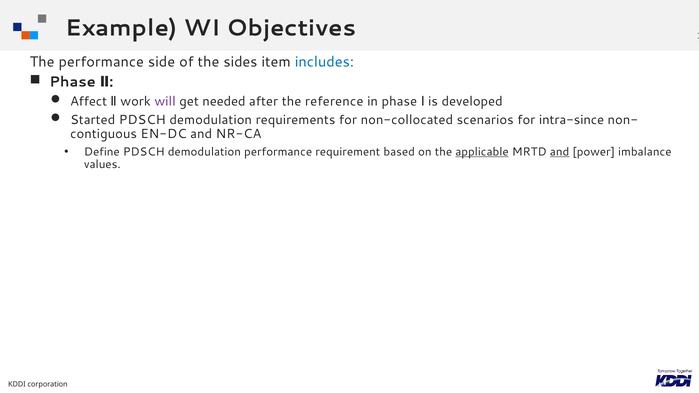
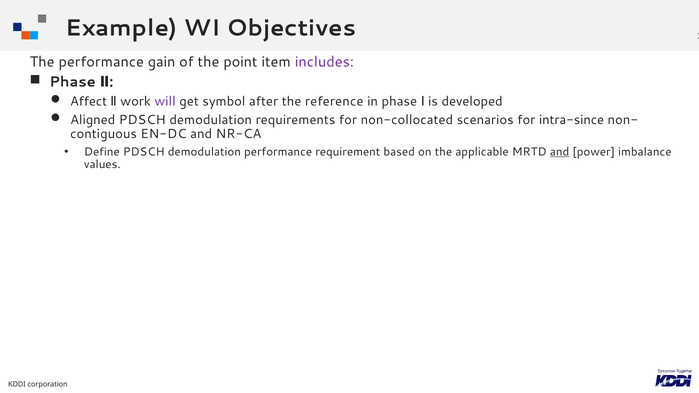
side: side -> gain (162, 62)
sides: sides -> point (240, 62)
includes colour: blue -> purple (324, 62)
needed: needed -> symbol (224, 101)
Started: Started -> Aligned (93, 120)
applicable underline: present -> none (482, 152)
